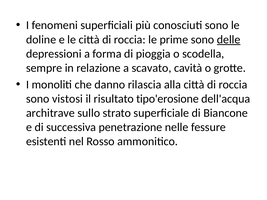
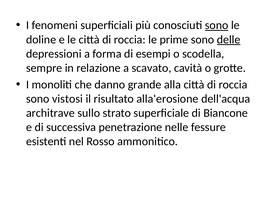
sono underline: none -> present (217, 25)
pioggia: pioggia -> esempi (153, 54)
rilascia: rilascia -> grande (145, 85)
tipo'erosione: tipo'erosione -> alla'erosione (167, 99)
